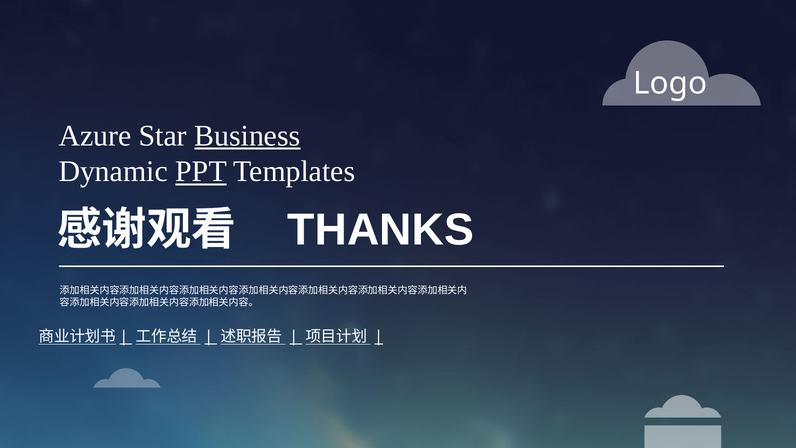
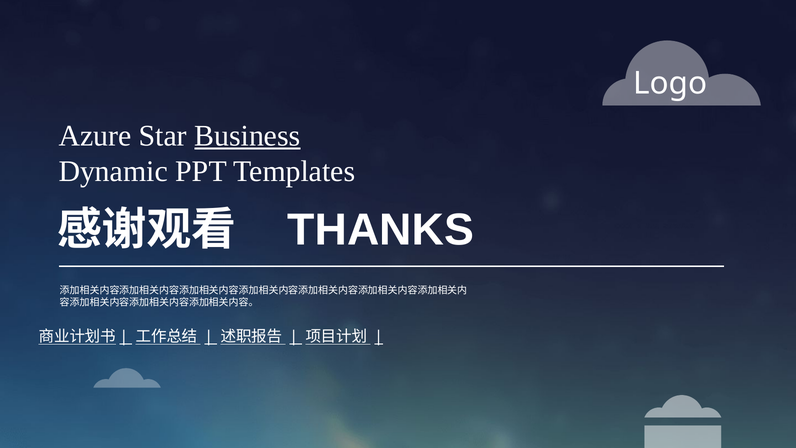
PPT underline: present -> none (201, 171)
